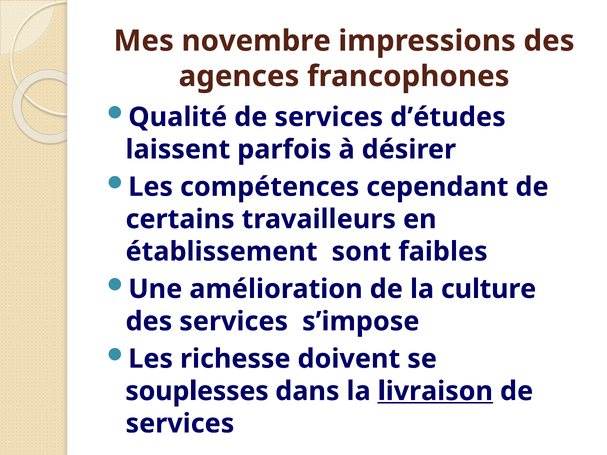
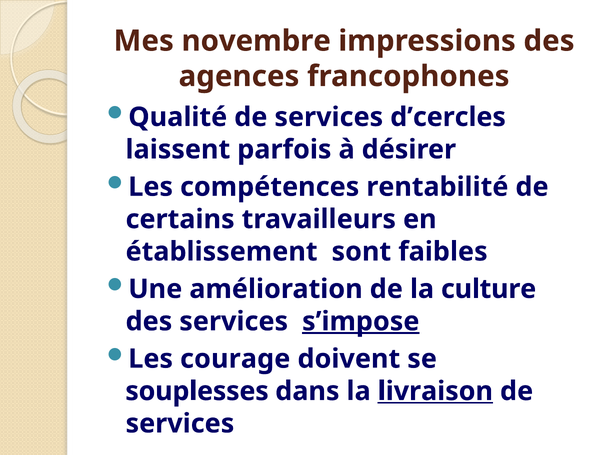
d’études: d’études -> d’cercles (448, 117)
cependant: cependant -> rentabilité (437, 187)
s’impose underline: none -> present (361, 322)
richesse: richesse -> courage (235, 359)
